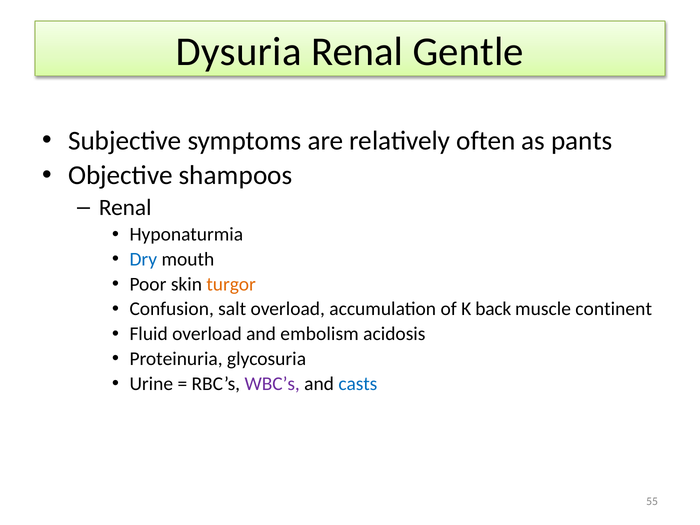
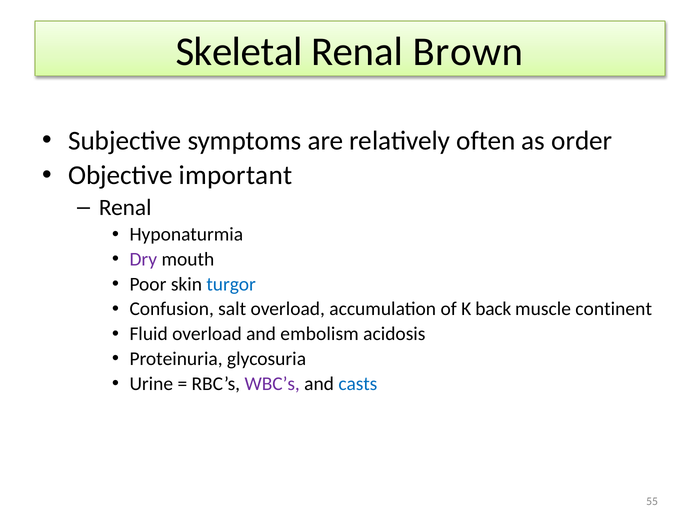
Dysuria: Dysuria -> Skeletal (239, 52)
Gentle: Gentle -> Brown (468, 52)
pants: pants -> order (582, 141)
shampoos: shampoos -> important (236, 175)
Dry colour: blue -> purple (143, 259)
turgor colour: orange -> blue (231, 284)
